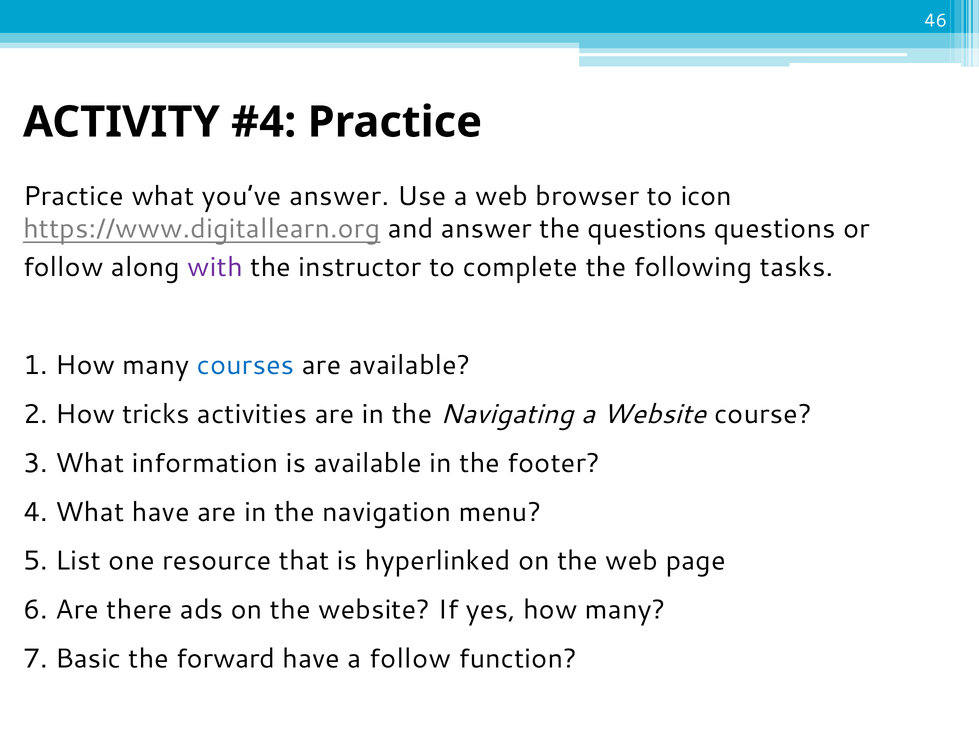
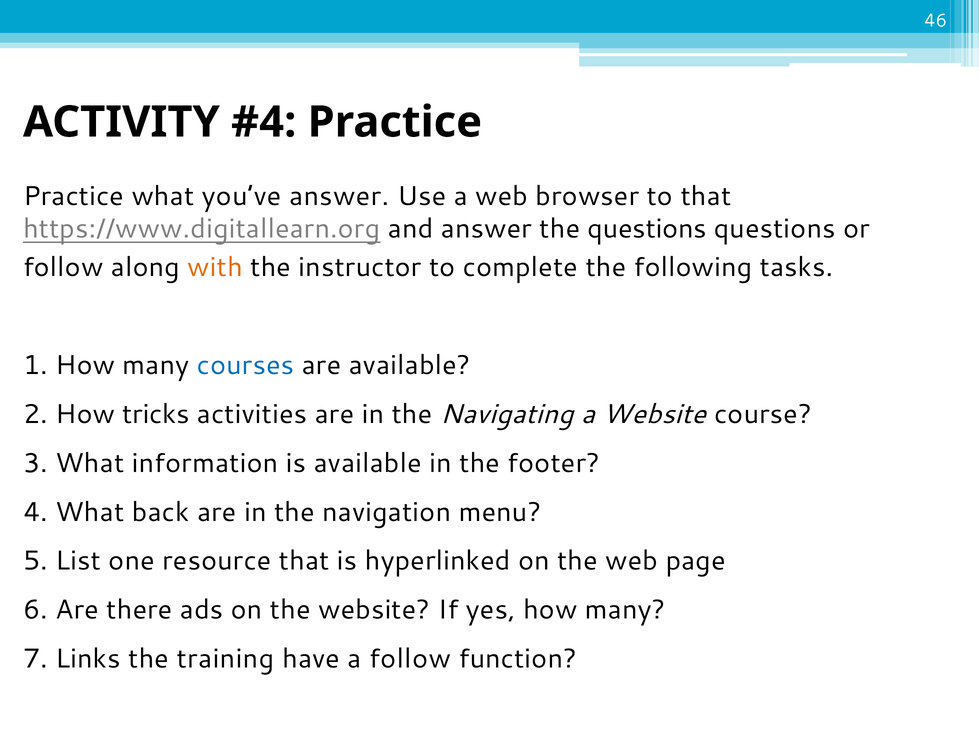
to icon: icon -> that (706, 196)
with colour: purple -> orange (215, 267)
What have: have -> back (161, 512)
Basic: Basic -> Links (88, 659)
forward: forward -> training (225, 659)
